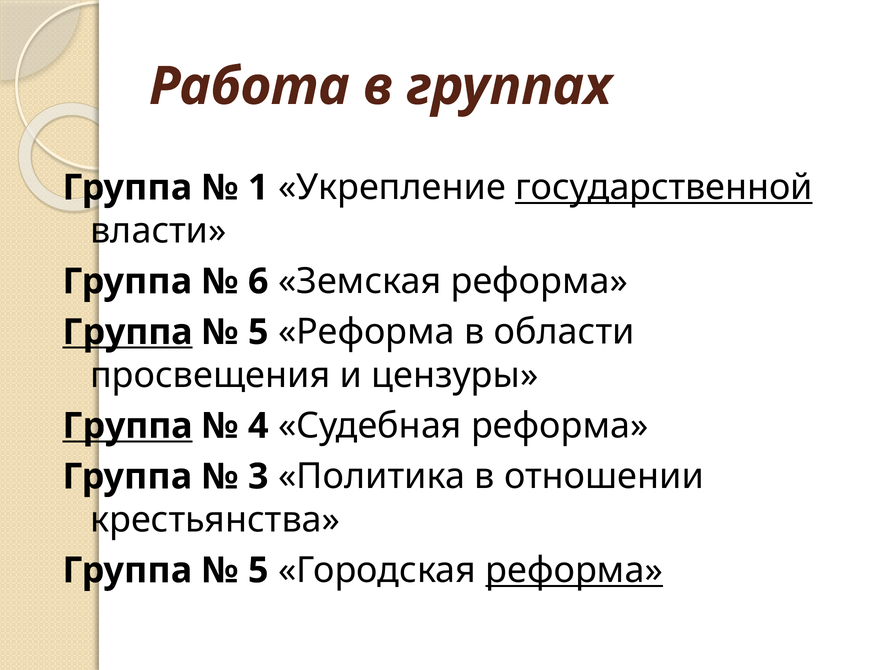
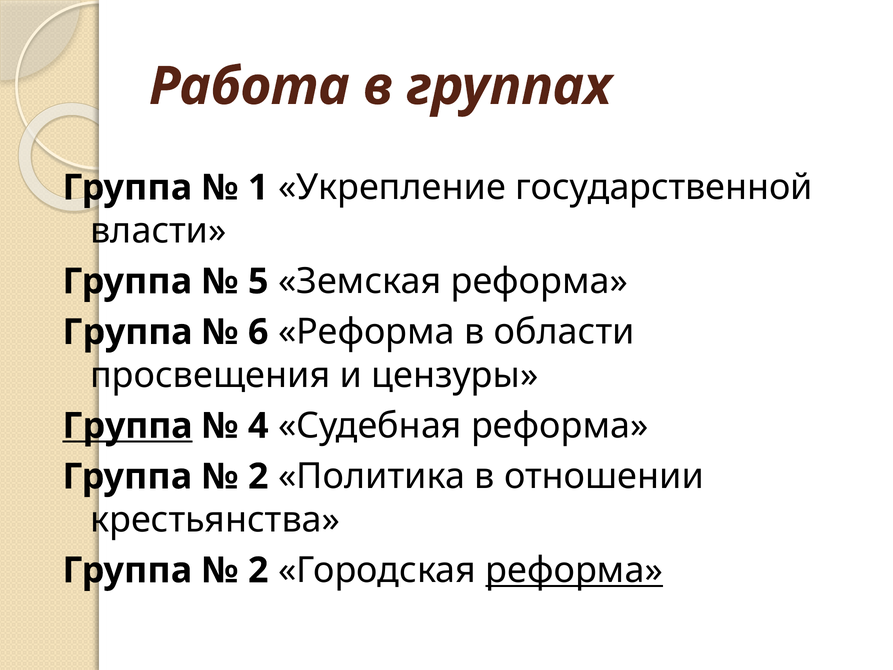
государственной underline: present -> none (664, 188)
6: 6 -> 5 (258, 281)
Группа underline: present -> none (128, 332)
5: 5 -> 6 (258, 332)
3: 3 -> 2 (258, 476)
5: 5 -> 2 (258, 570)
